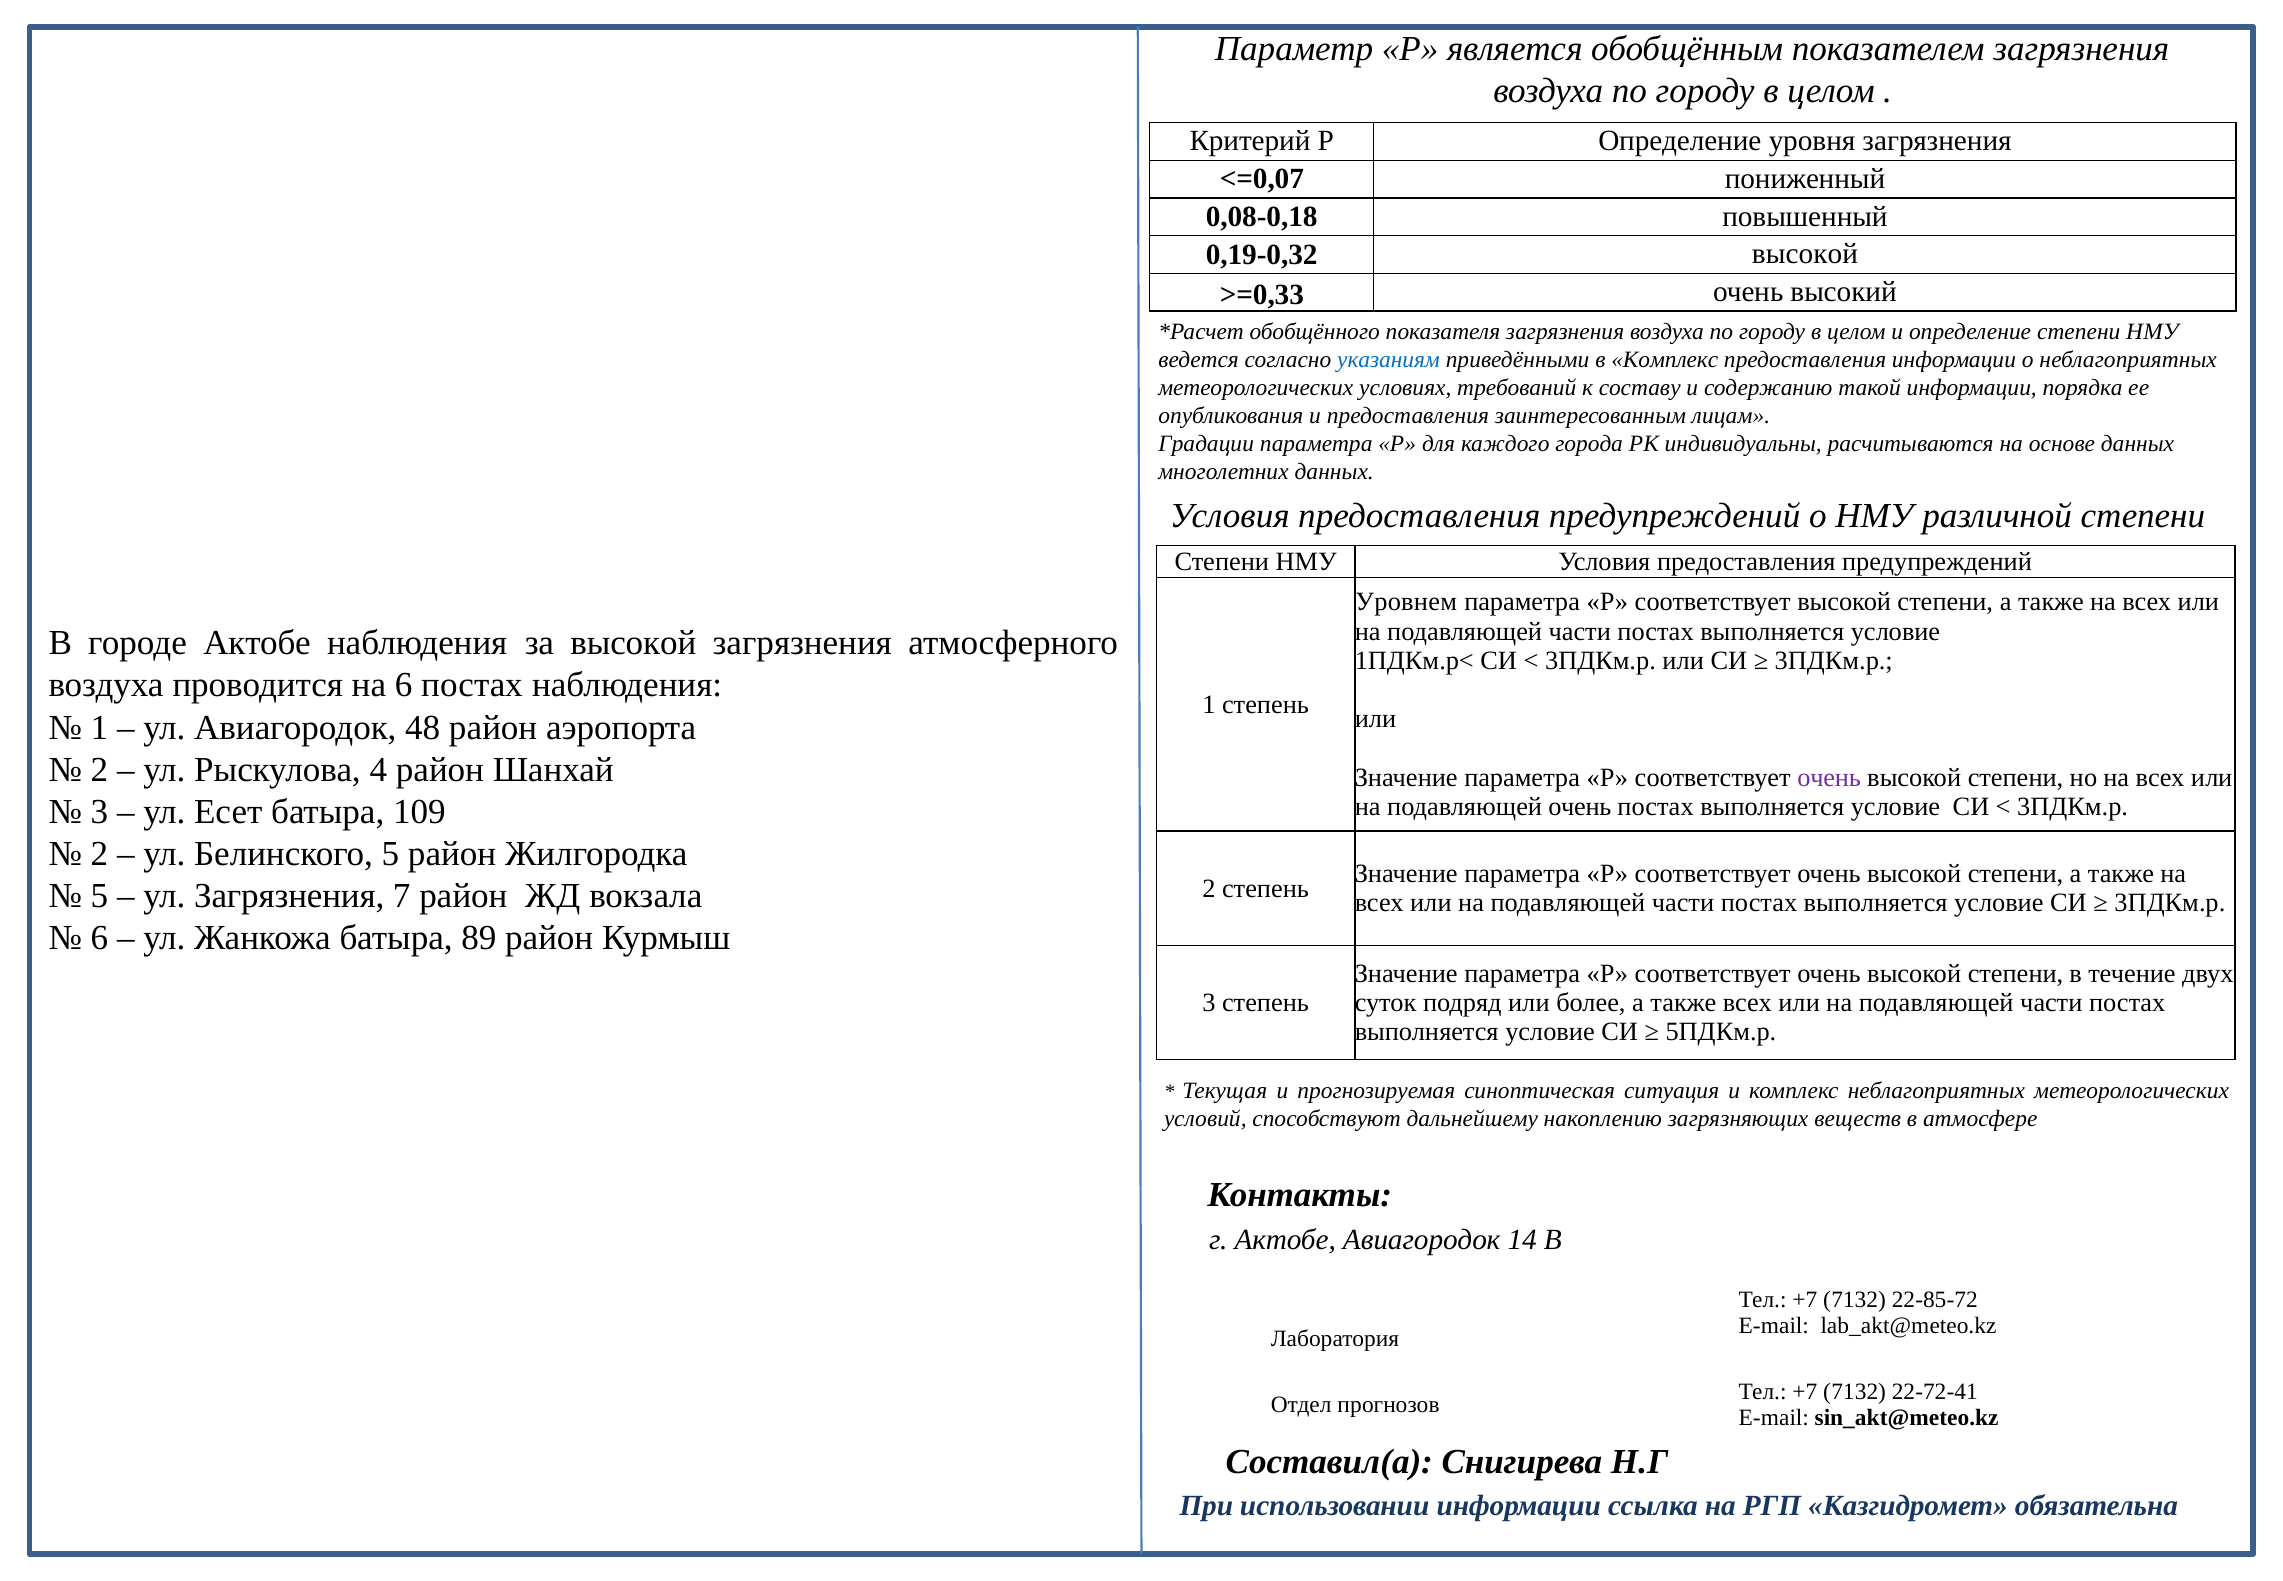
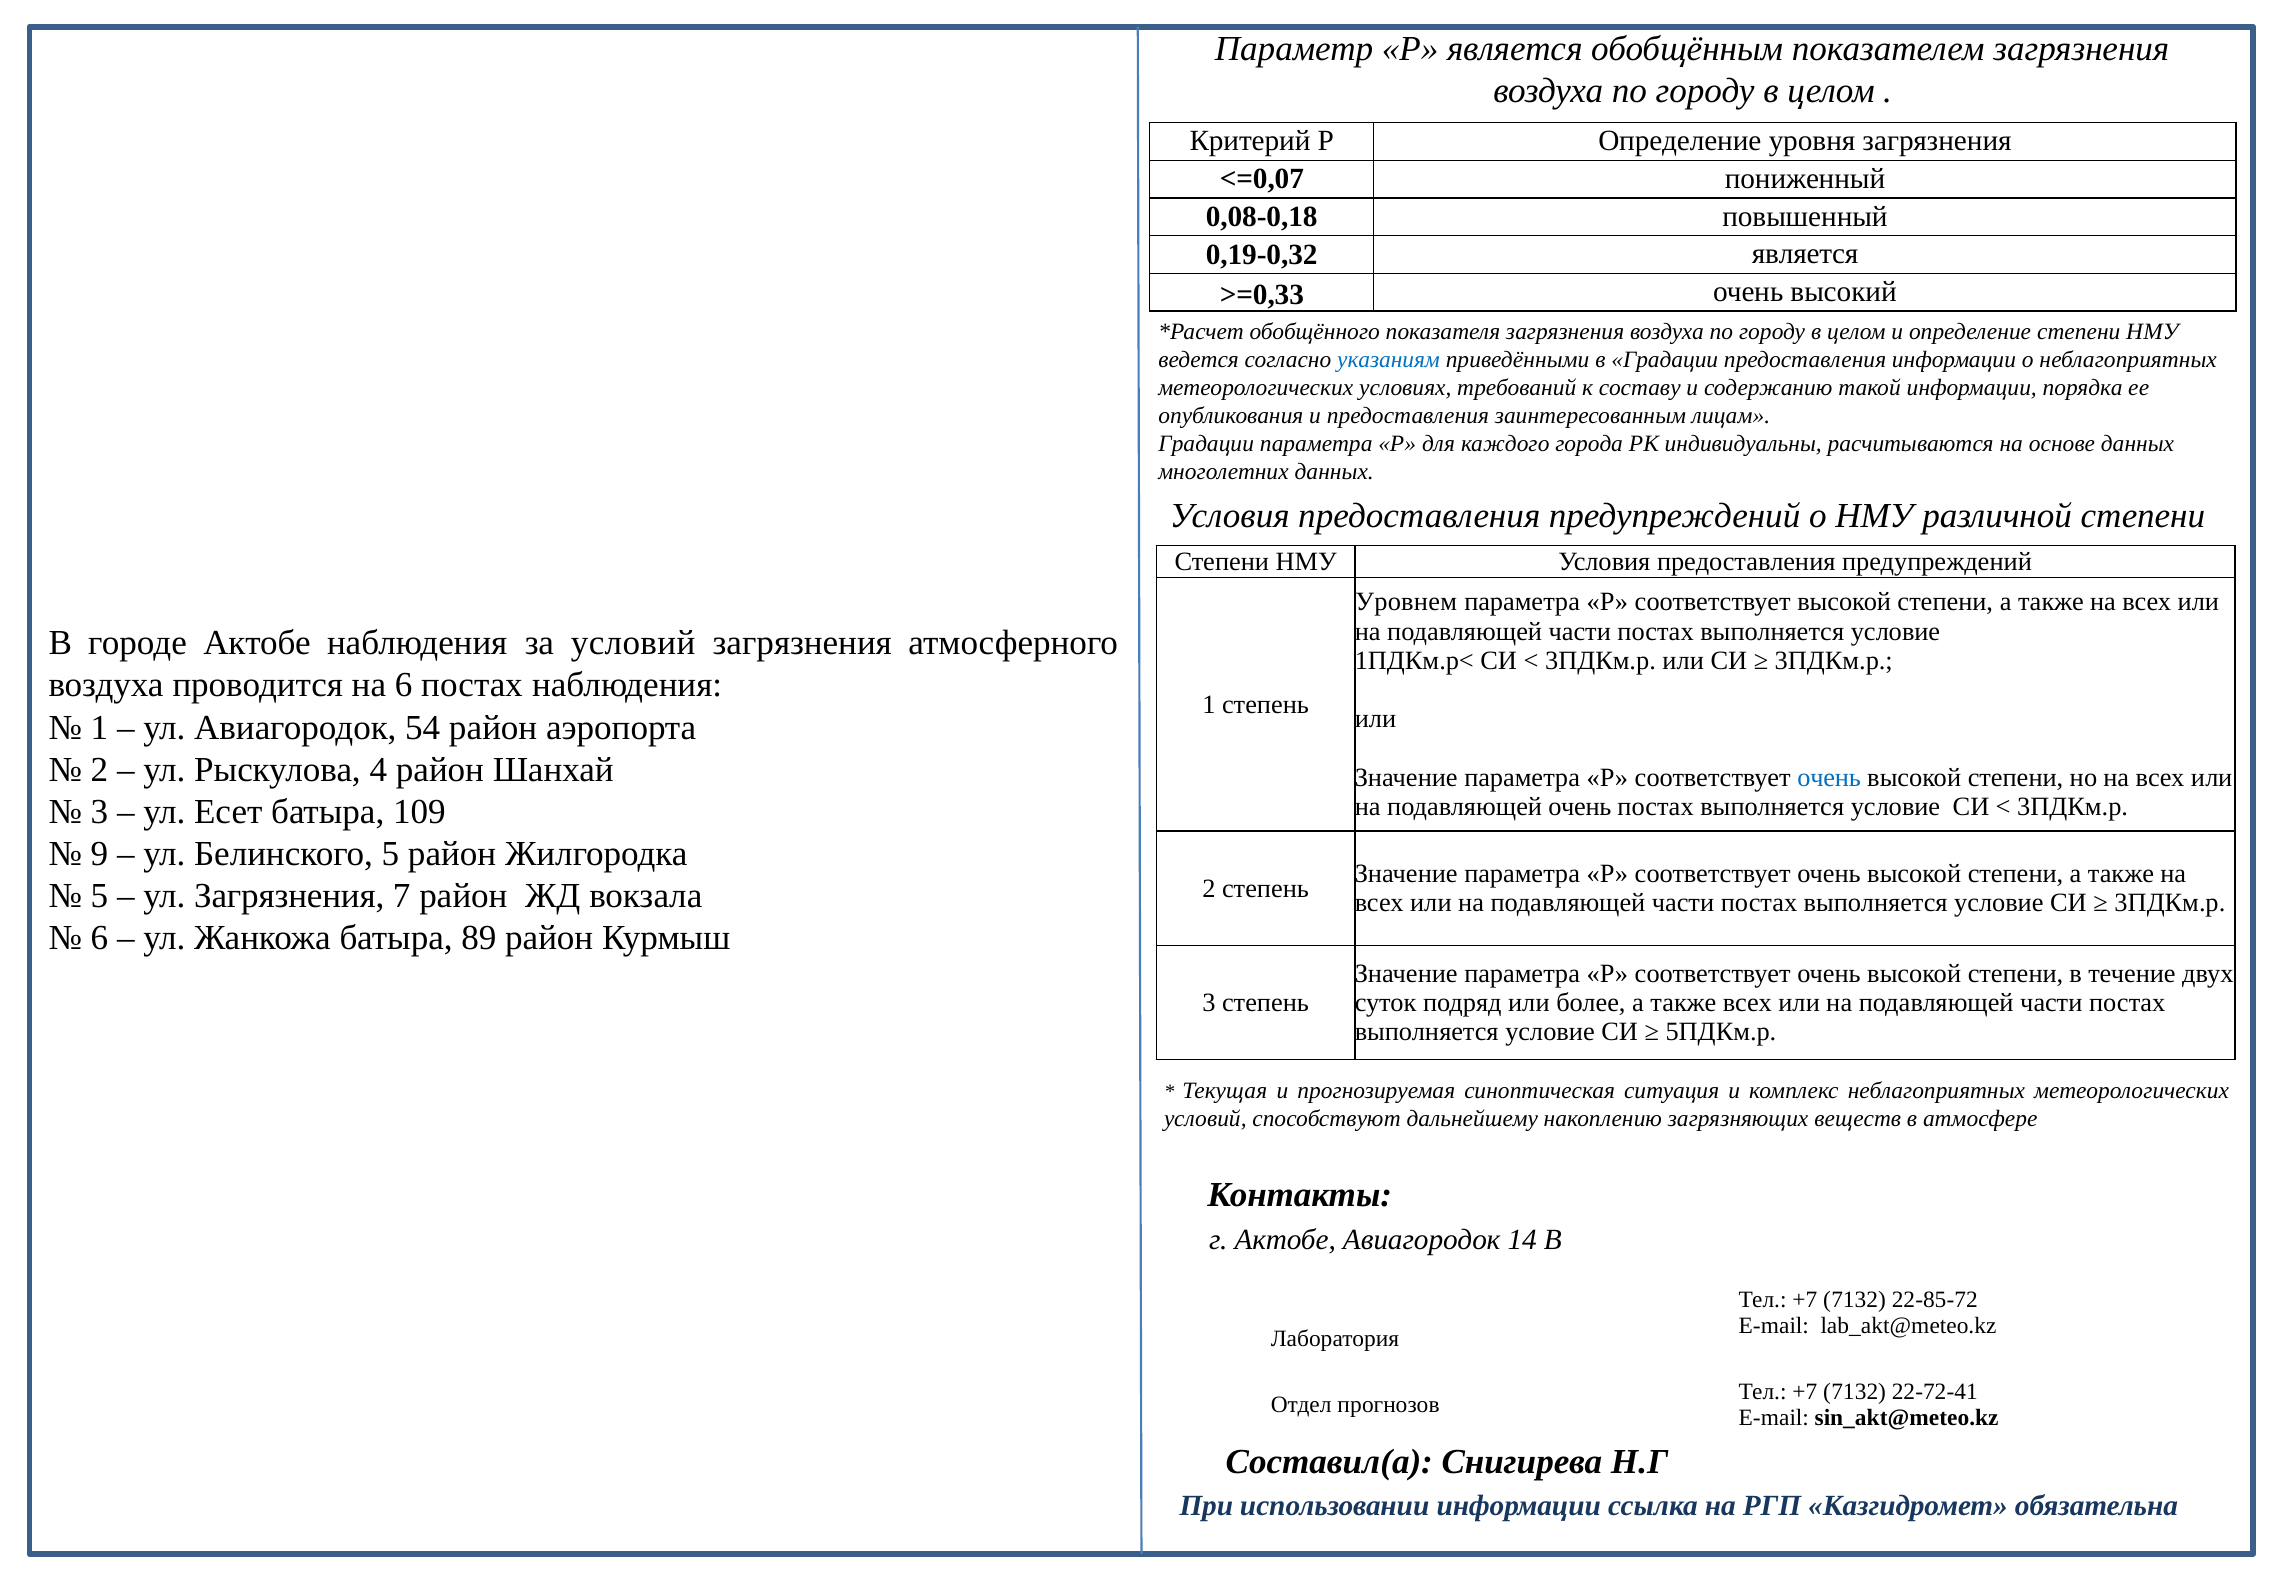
0,19-0,32 высокой: высокой -> является (1805, 254)
в Комплекс: Комплекс -> Градации (1665, 359)
за высокой: высокой -> условий (633, 643)
48: 48 -> 54 (423, 727)
очень colour: purple -> blue (1829, 777)
2: 2 -> 9 (99, 854)
